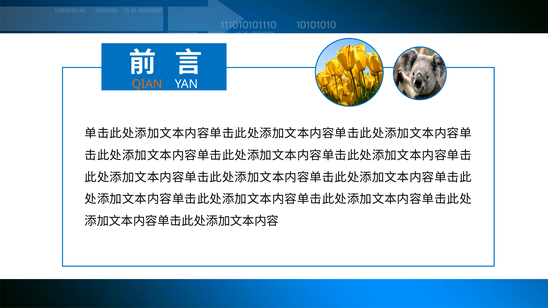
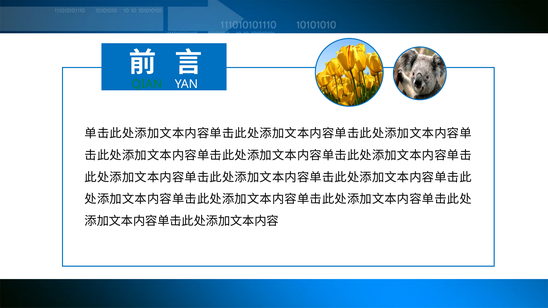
QIAN colour: orange -> green (147, 84)
